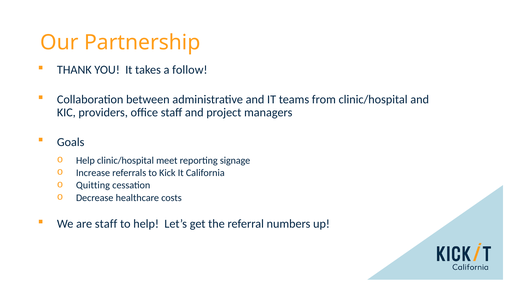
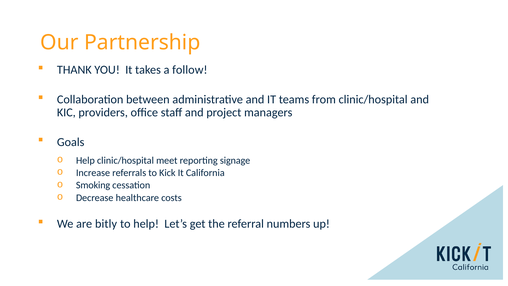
Quitting: Quitting -> Smoking (93, 185)
are staff: staff -> bitly (106, 224)
